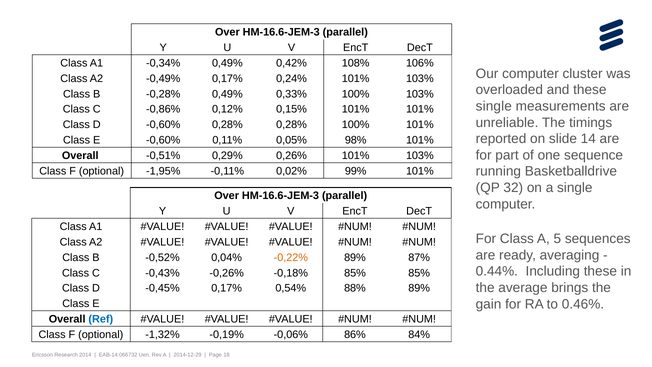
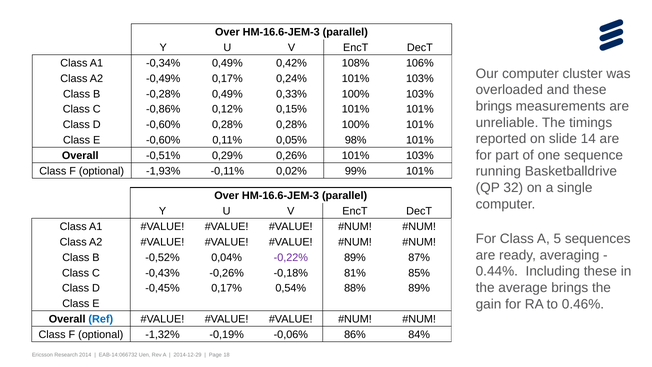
single: single -> brings (494, 106)
-1,95%: -1,95% -> -1,93% (163, 171)
-0,22% colour: orange -> purple (291, 257)
-0,18% 85%: 85% -> 81% (355, 273)
